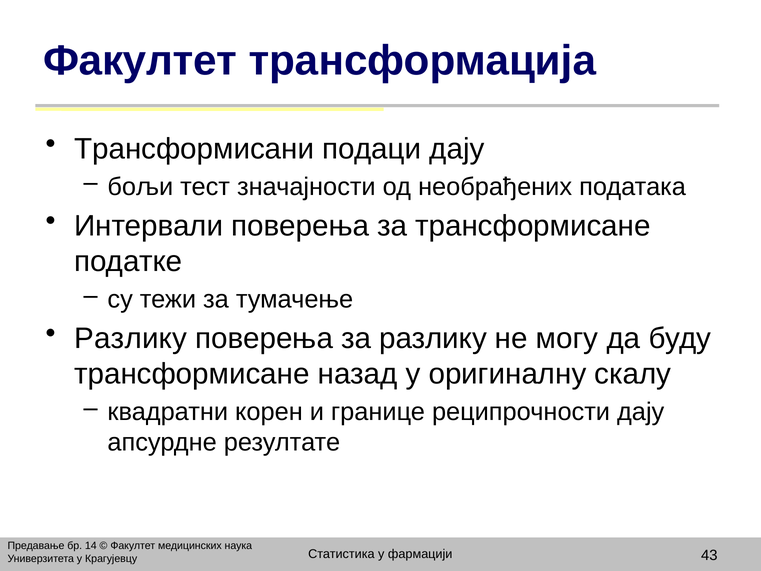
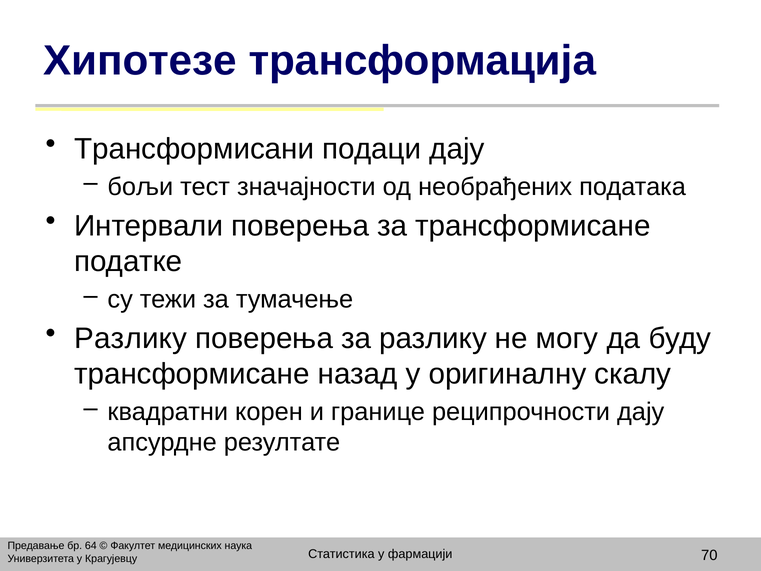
Факултет: Факултет -> Хипотезе (140, 61)
14: 14 -> 64 (91, 546)
43: 43 -> 70 (709, 555)
